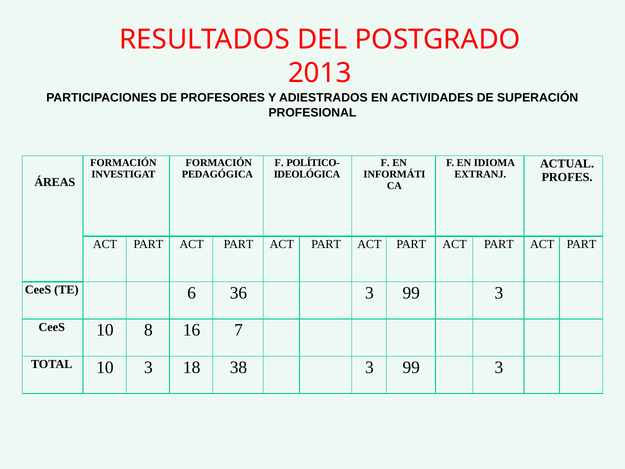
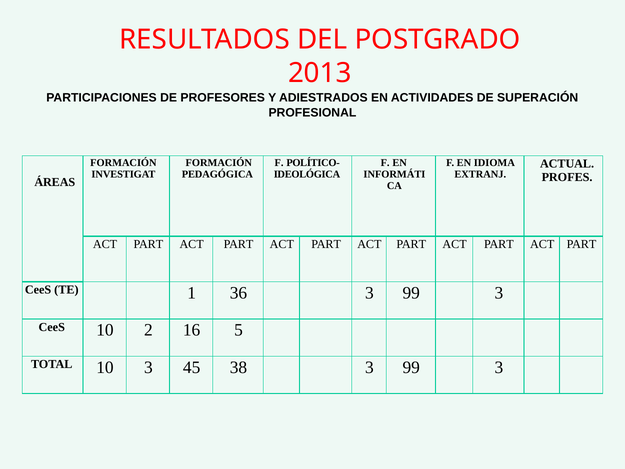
6: 6 -> 1 (192, 293)
8: 8 -> 2 (148, 330)
7: 7 -> 5 (239, 330)
18: 18 -> 45 (192, 367)
